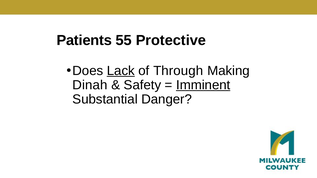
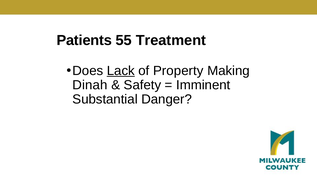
Protective: Protective -> Treatment (171, 40)
Through: Through -> Property (178, 71)
Imminent underline: present -> none (203, 85)
